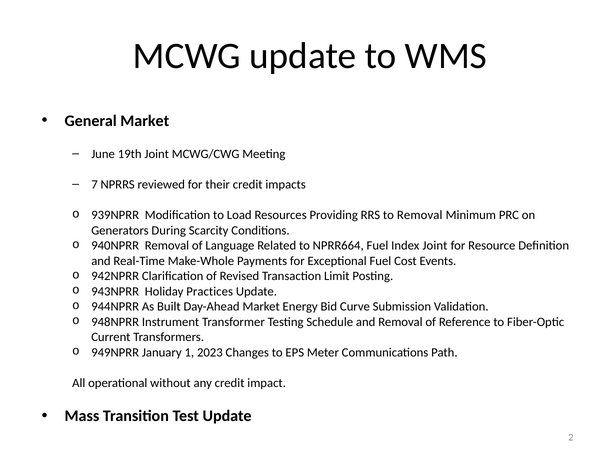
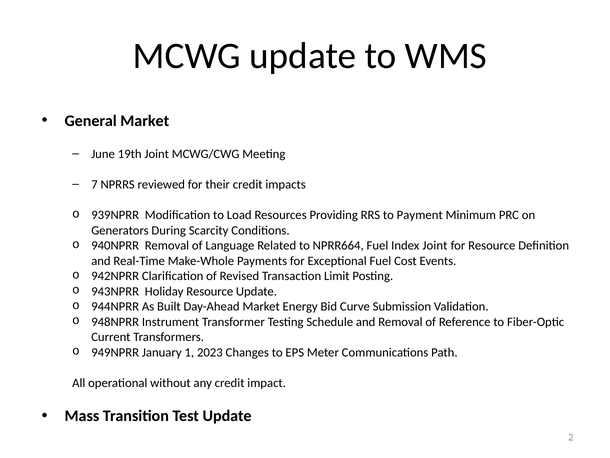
to Removal: Removal -> Payment (420, 215)
Holiday Practices: Practices -> Resource (210, 291)
